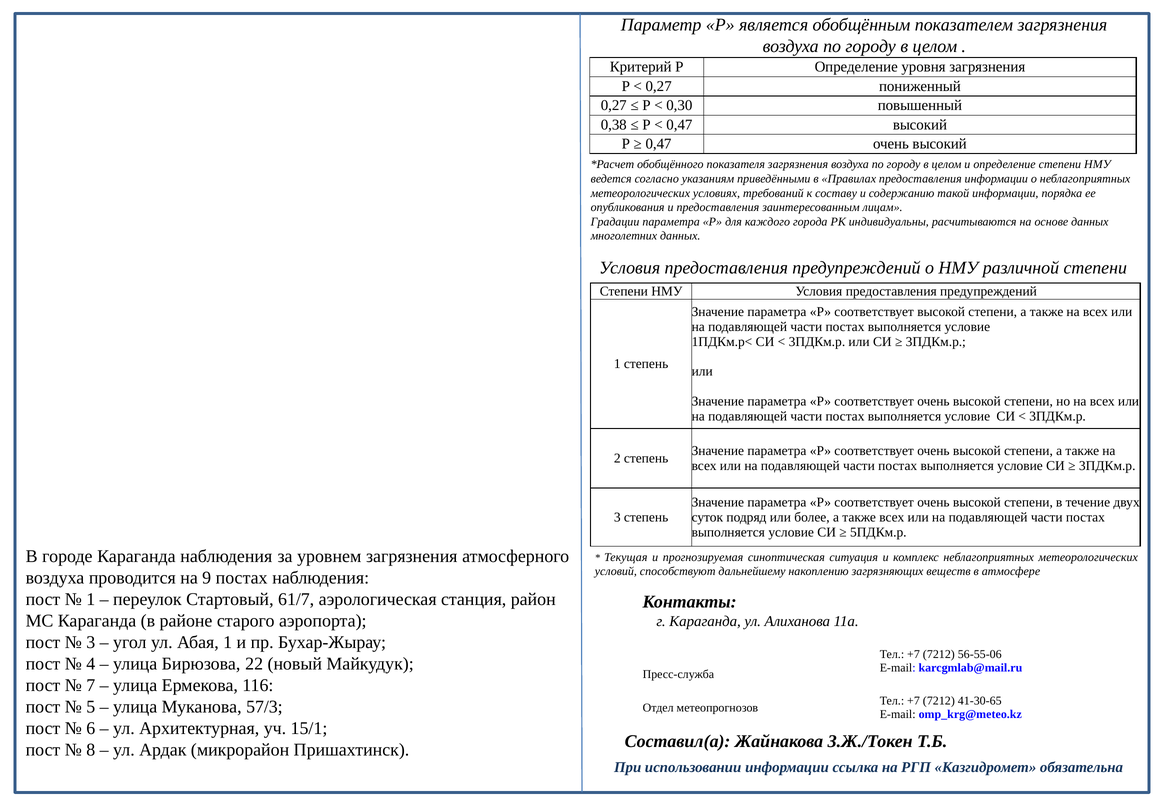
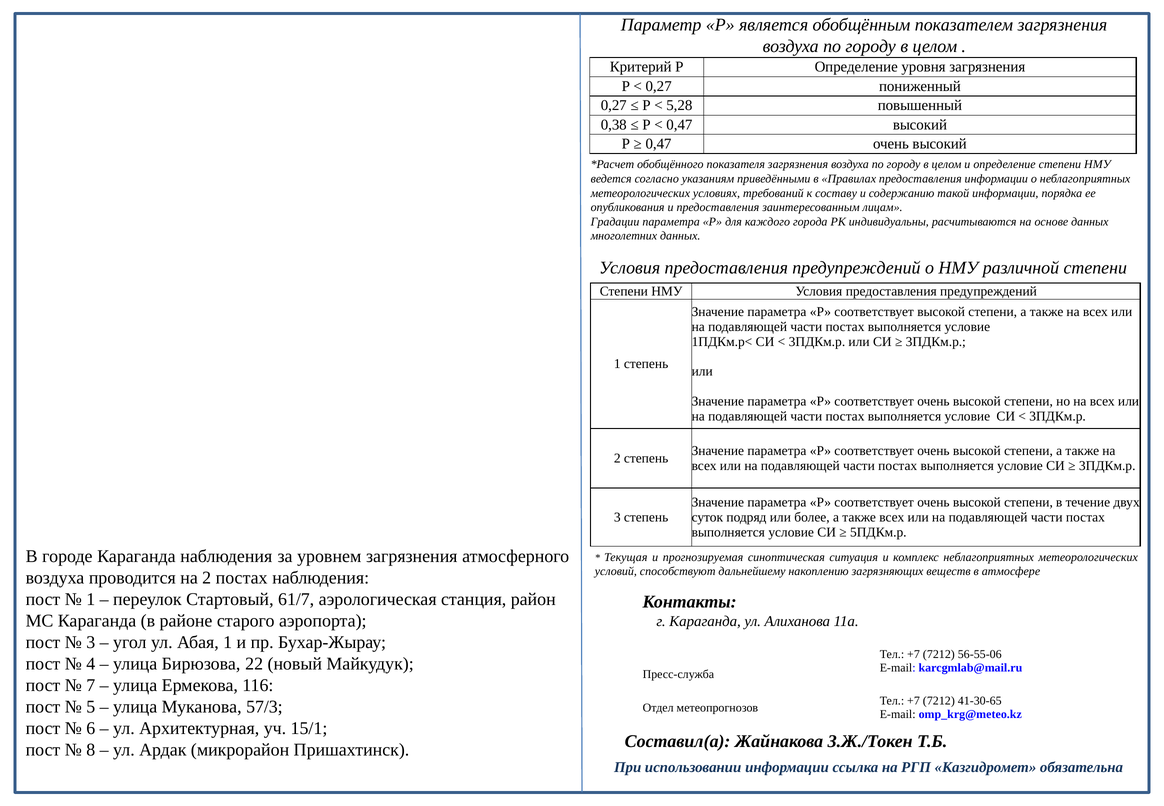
0,30: 0,30 -> 5,28 (679, 105)
на 9: 9 -> 2 (207, 578)
